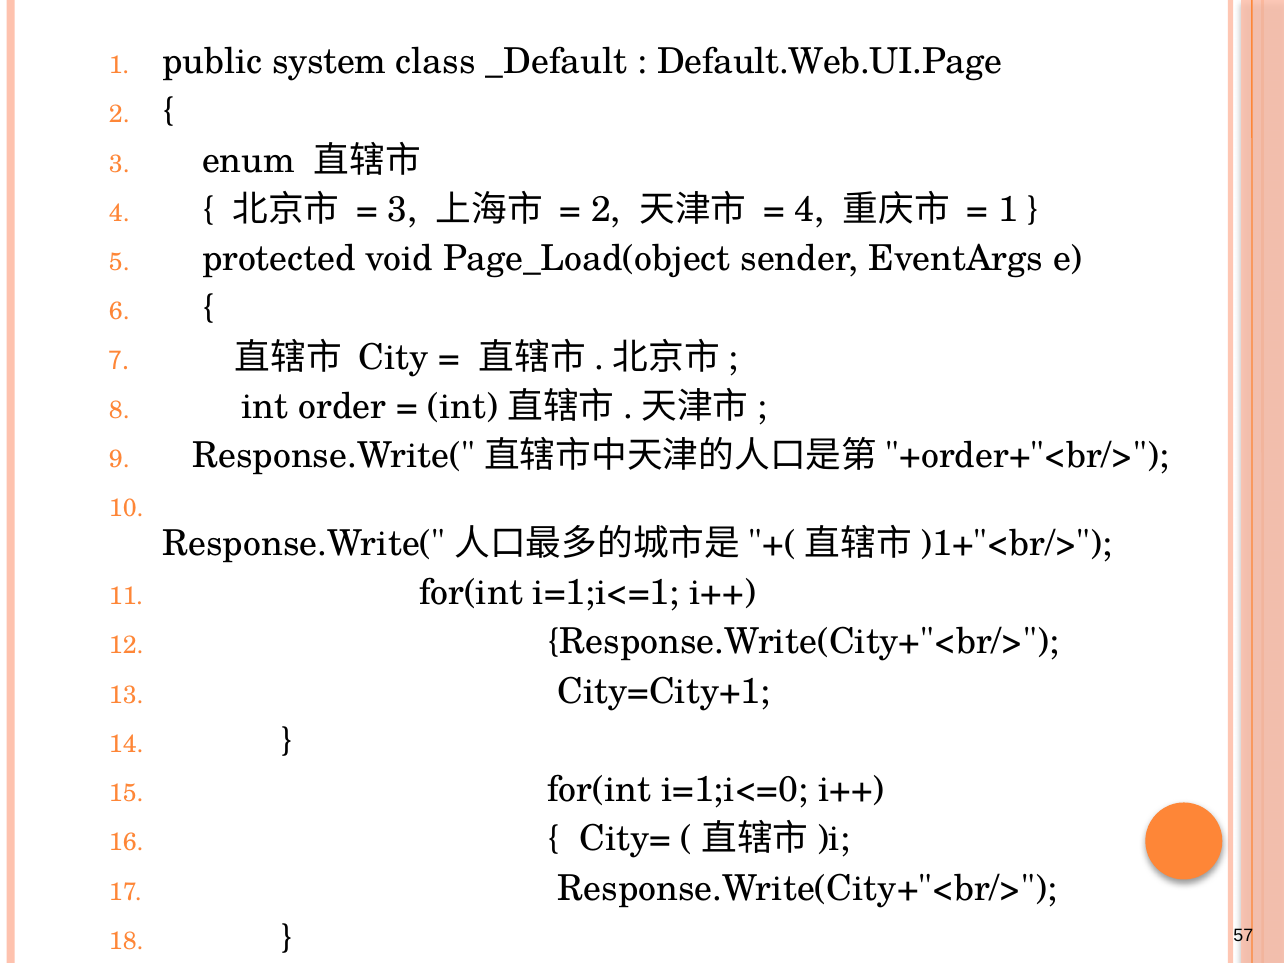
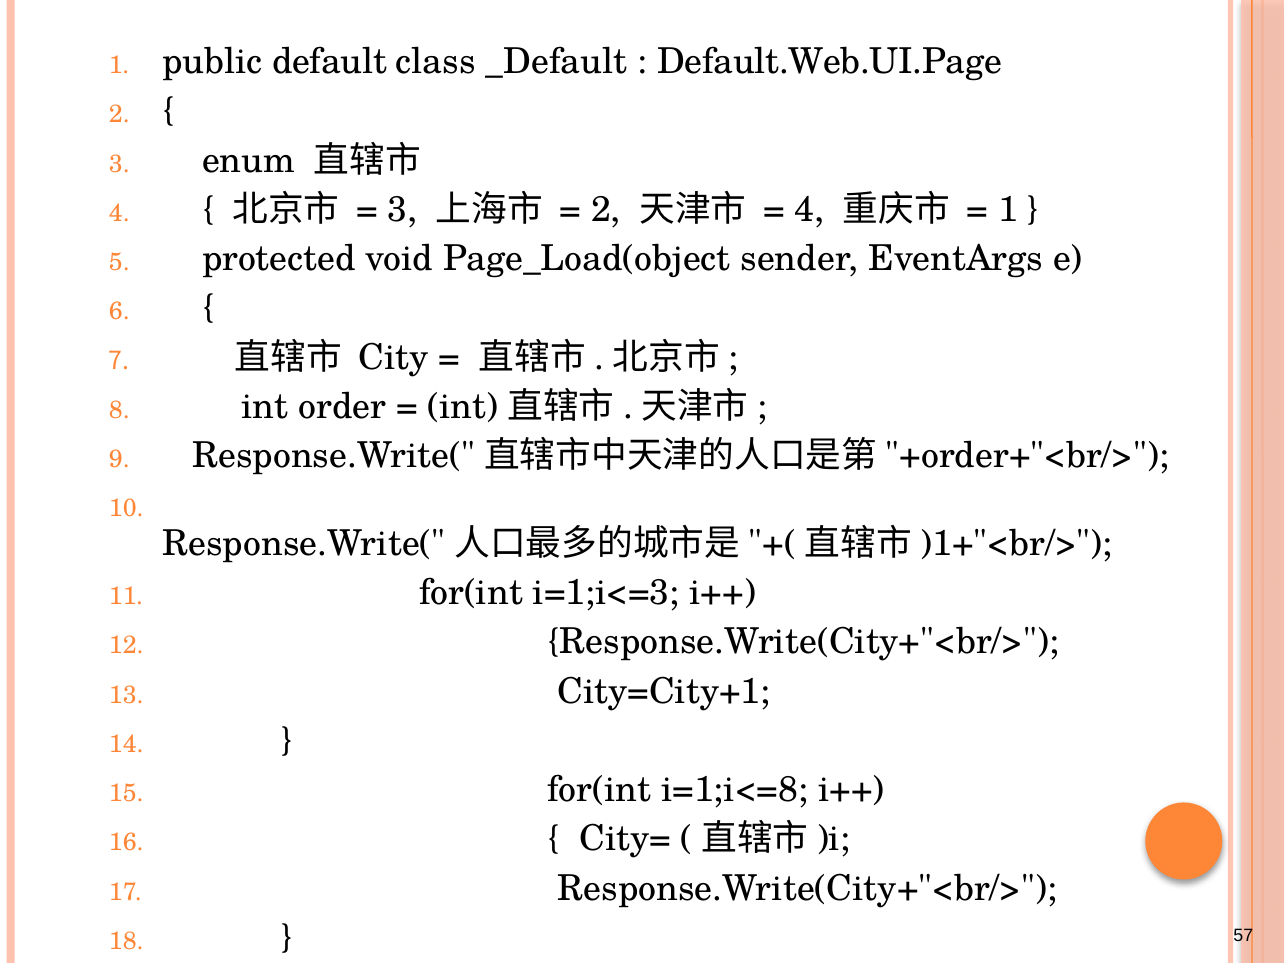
system: system -> default (330, 62)
i=1;i<=1: i=1;i<=1 -> i=1;i<=3 (606, 593)
i=1;i<=0: i=1;i<=0 -> i=1;i<=8 (735, 790)
